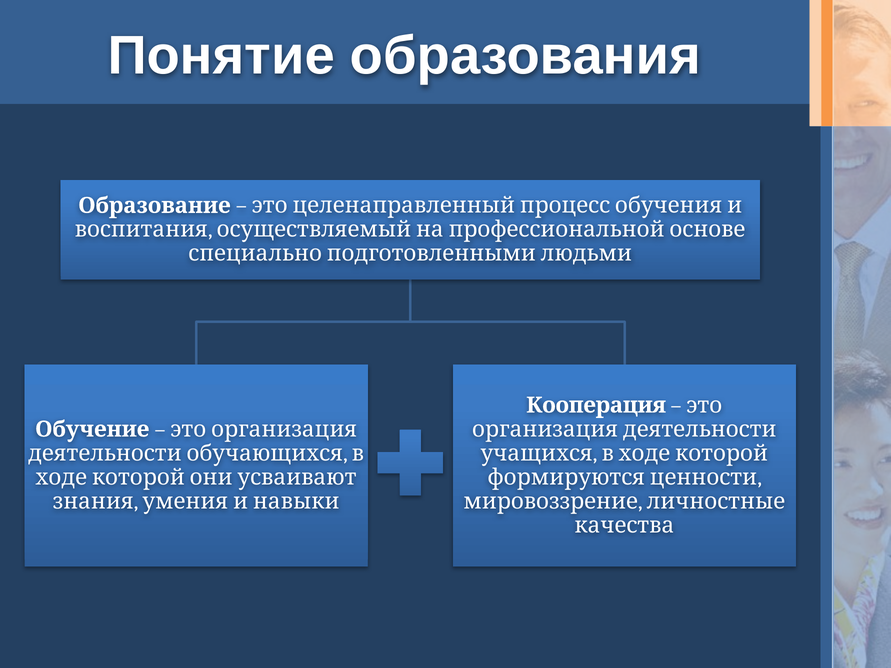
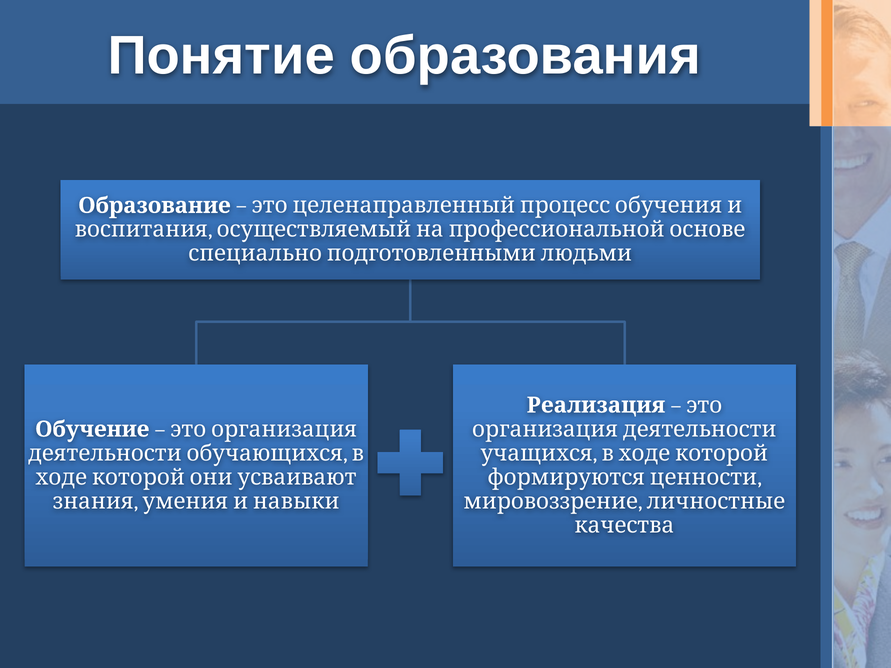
Кооперация: Кооперация -> Реализация (596, 405)
